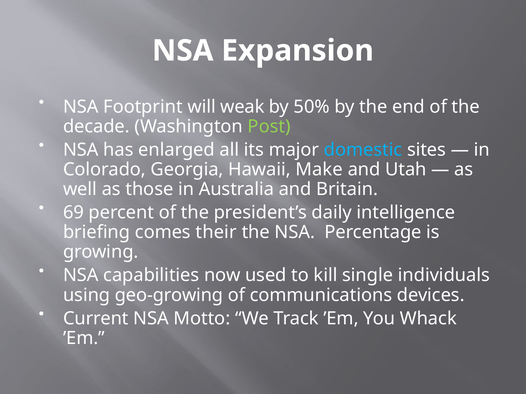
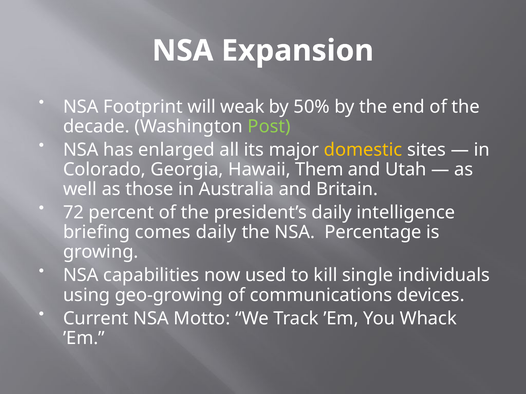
domestic colour: light blue -> yellow (363, 150)
Make: Make -> Them (319, 170)
69: 69 -> 72 (73, 213)
comes their: their -> daily (216, 233)
